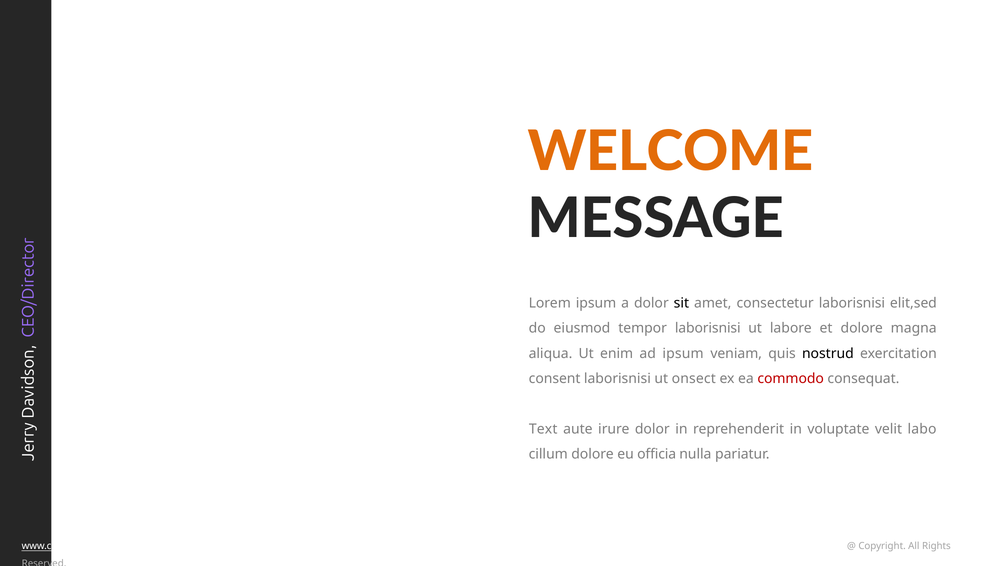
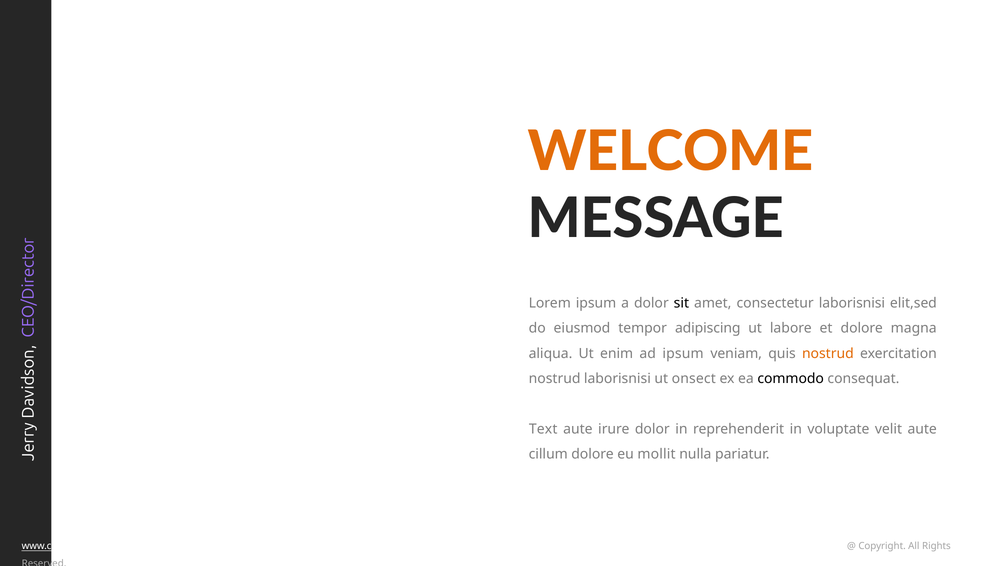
tempor laborisnisi: laborisnisi -> adipiscing (708, 328)
nostrud colour: black -> orange (828, 353)
consent: consent -> nostrud (555, 379)
commodo colour: red -> black (791, 379)
velit labo: labo -> aute (922, 429)
officia: officia -> mollit (657, 454)
